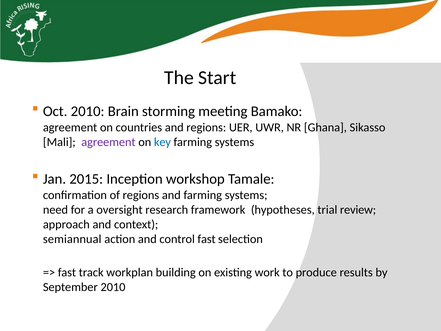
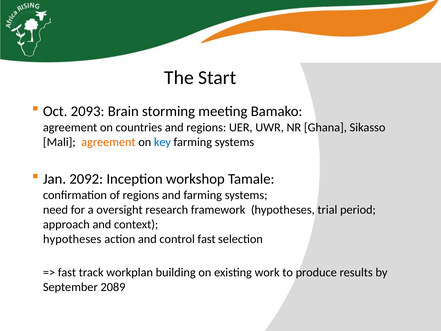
Oct 2010: 2010 -> 2093 (88, 111)
agreement colour: purple -> orange (108, 142)
2015: 2015 -> 2092 (86, 179)
review: review -> period (358, 210)
semiannual: semiannual -> hypotheses (72, 239)
September 2010: 2010 -> 2089 (113, 287)
